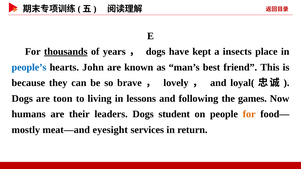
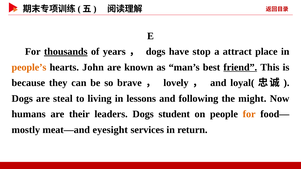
kept: kept -> stop (202, 52)
insects: insects -> attract (237, 52)
people’s colour: blue -> orange (29, 67)
friend underline: none -> present (240, 67)
toon: toon -> steal (63, 99)
games: games -> might (252, 99)
